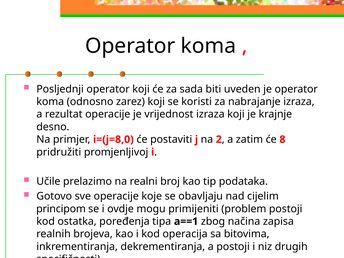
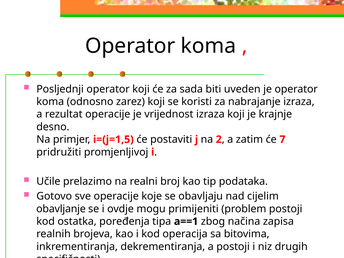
i=(j=8,0: i=(j=8,0 -> i=(j=1,5 (113, 139)
8: 8 -> 7 (282, 139)
principom: principom -> obavljanje (61, 209)
